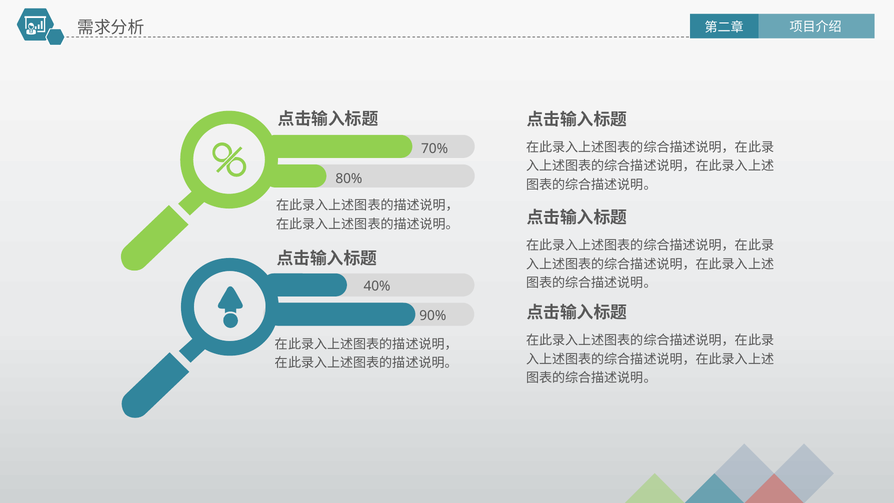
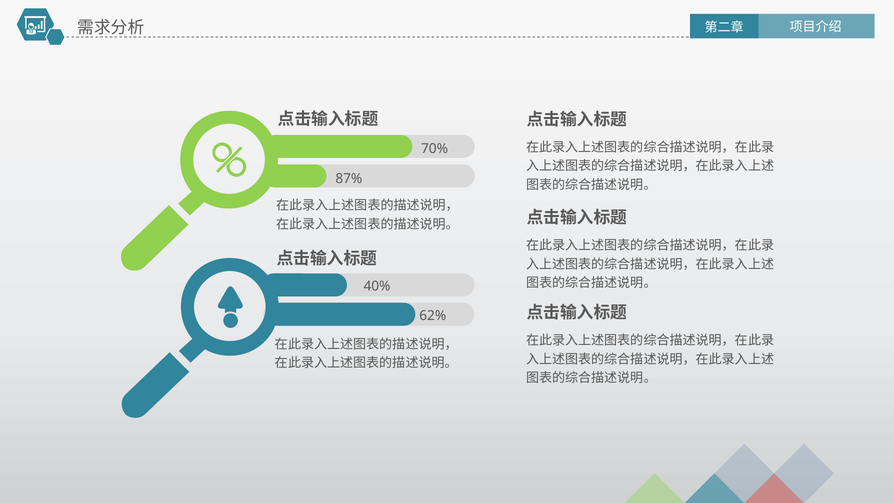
80%: 80% -> 87% (349, 179)
90%: 90% -> 62% (433, 316)
